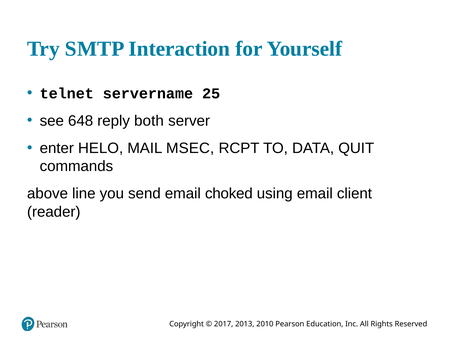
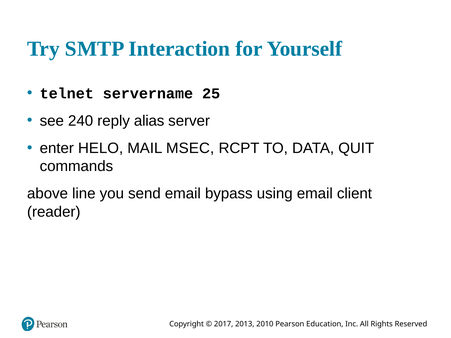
648: 648 -> 240 (81, 121)
both: both -> alias (149, 121)
choked: choked -> bypass (229, 194)
